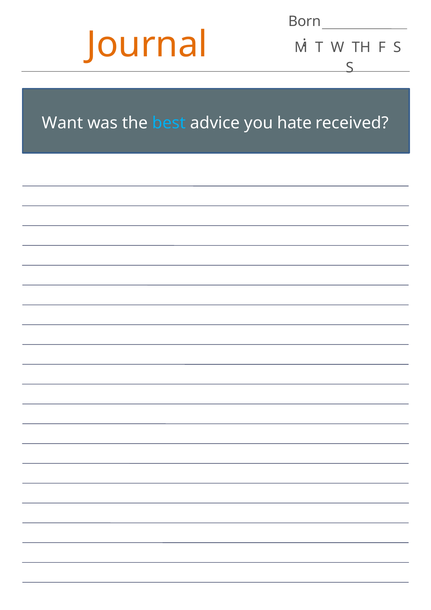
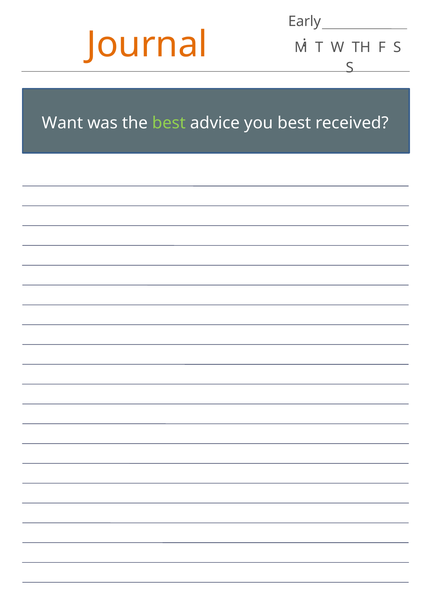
Born: Born -> Early (305, 21)
best colour: light blue -> light green (169, 123)
you hate: hate -> best (294, 123)
